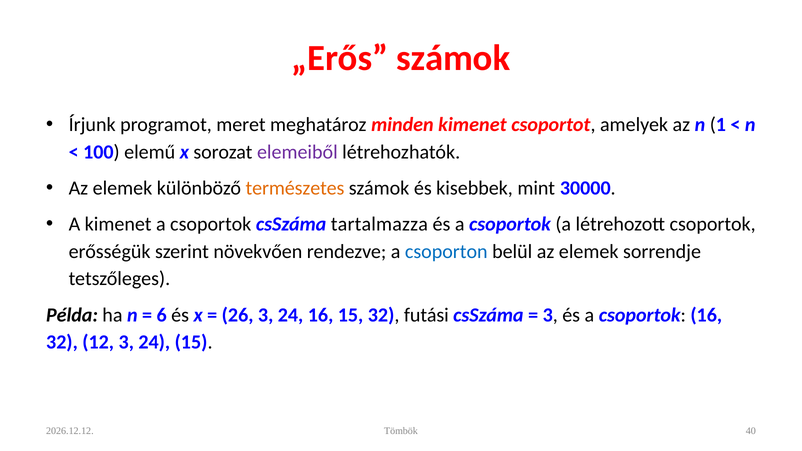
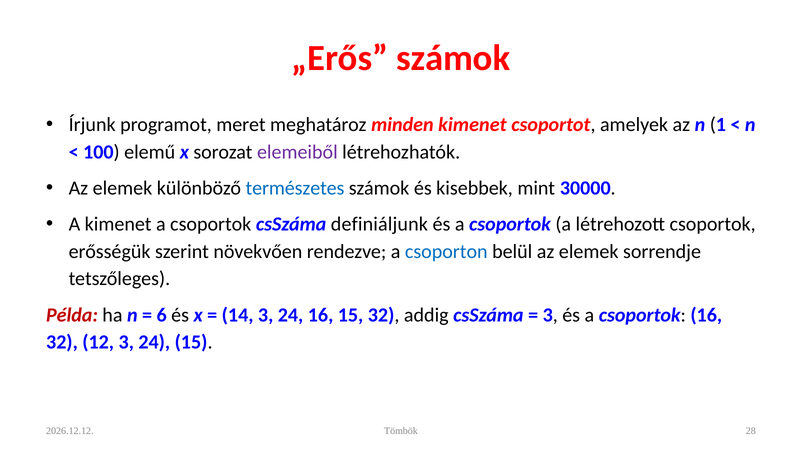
természetes colour: orange -> blue (295, 188)
tartalmazza: tartalmazza -> definiáljunk (379, 224)
Példa colour: black -> red (72, 315)
26: 26 -> 14 (238, 315)
futási: futási -> addig (426, 315)
40: 40 -> 28 (751, 431)
